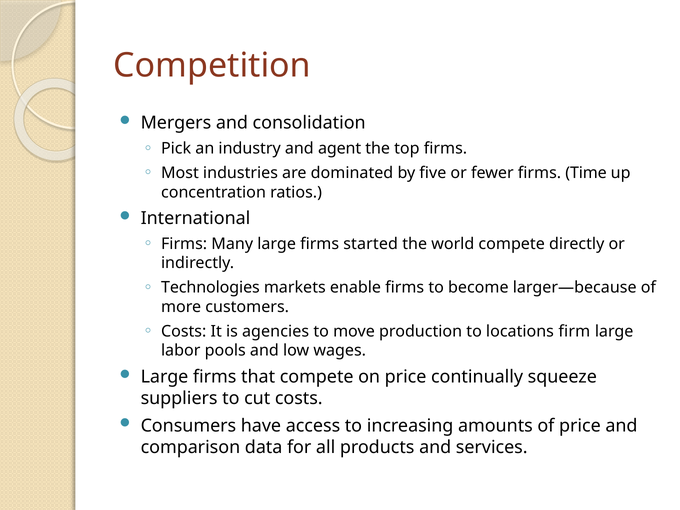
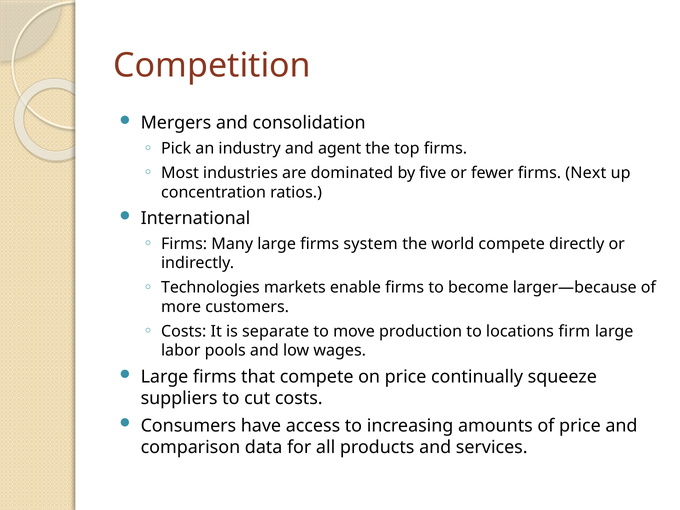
Time: Time -> Next (586, 173)
started: started -> system (371, 244)
agencies: agencies -> separate (276, 331)
